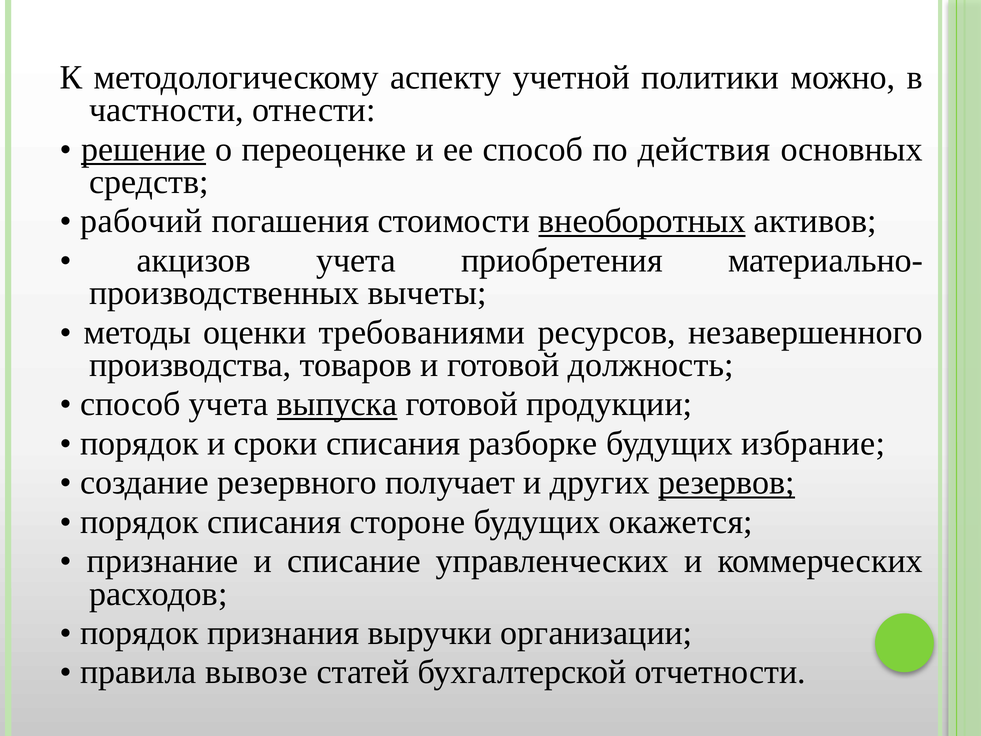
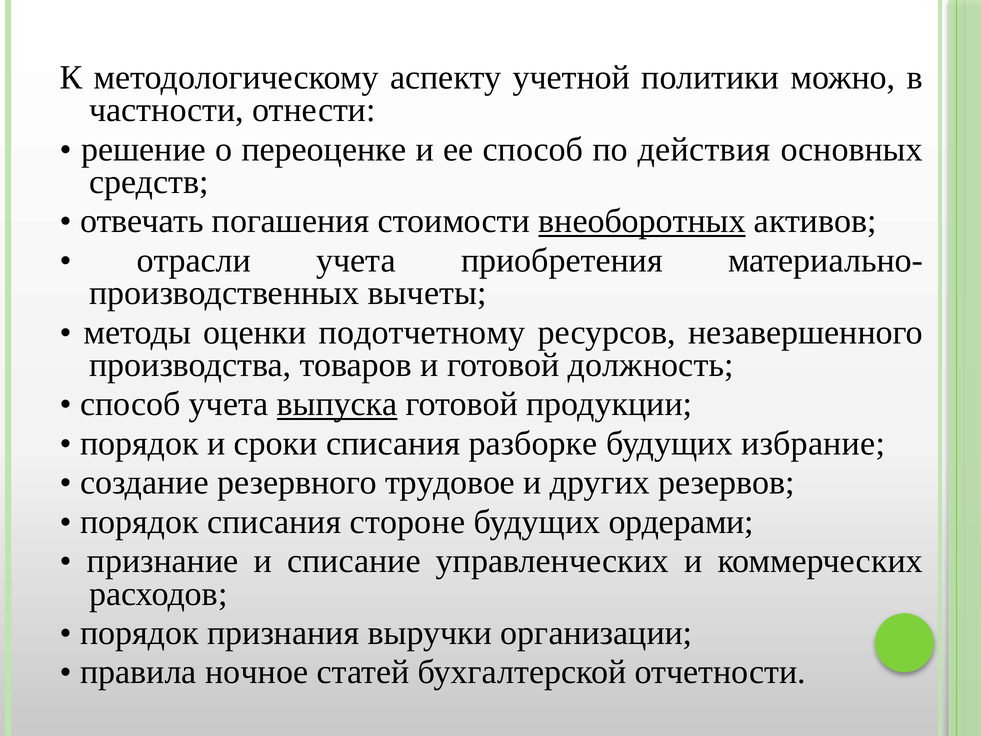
решение underline: present -> none (143, 149)
рабочий: рабочий -> отвечать (142, 221)
акцизов: акцизов -> отрасли (194, 260)
требованиями: требованиями -> подотчетному (422, 332)
получает: получает -> трудовое (450, 483)
резервов underline: present -> none (727, 483)
окажется: окажется -> ордерами (681, 522)
вывозе: вывозе -> ночное (257, 672)
